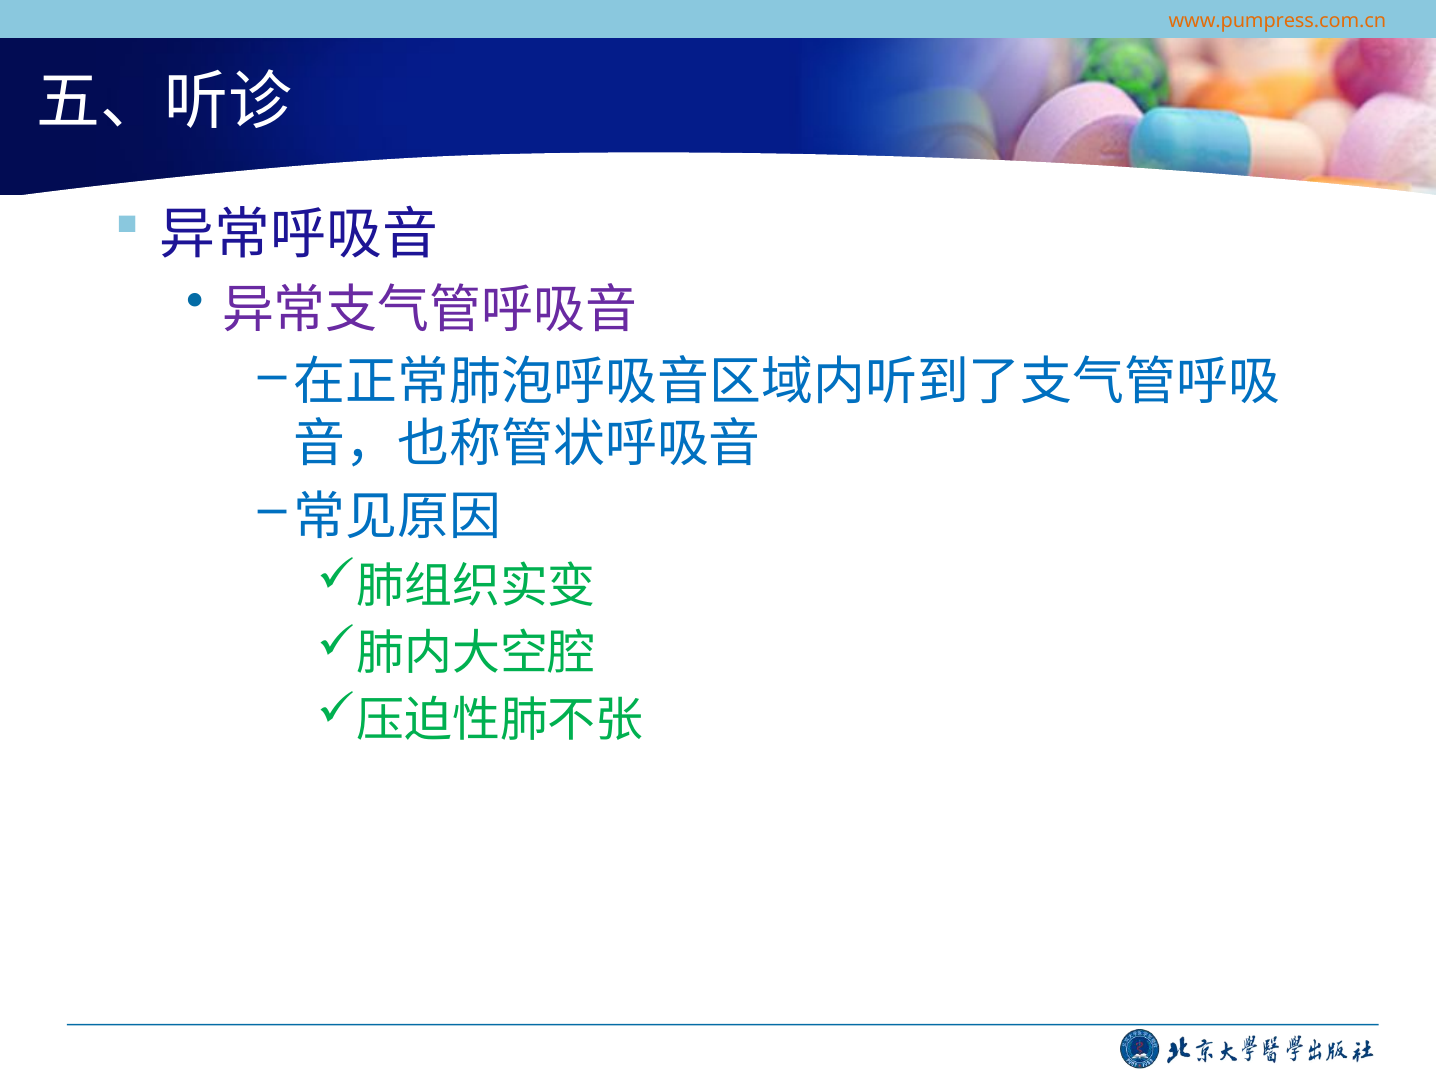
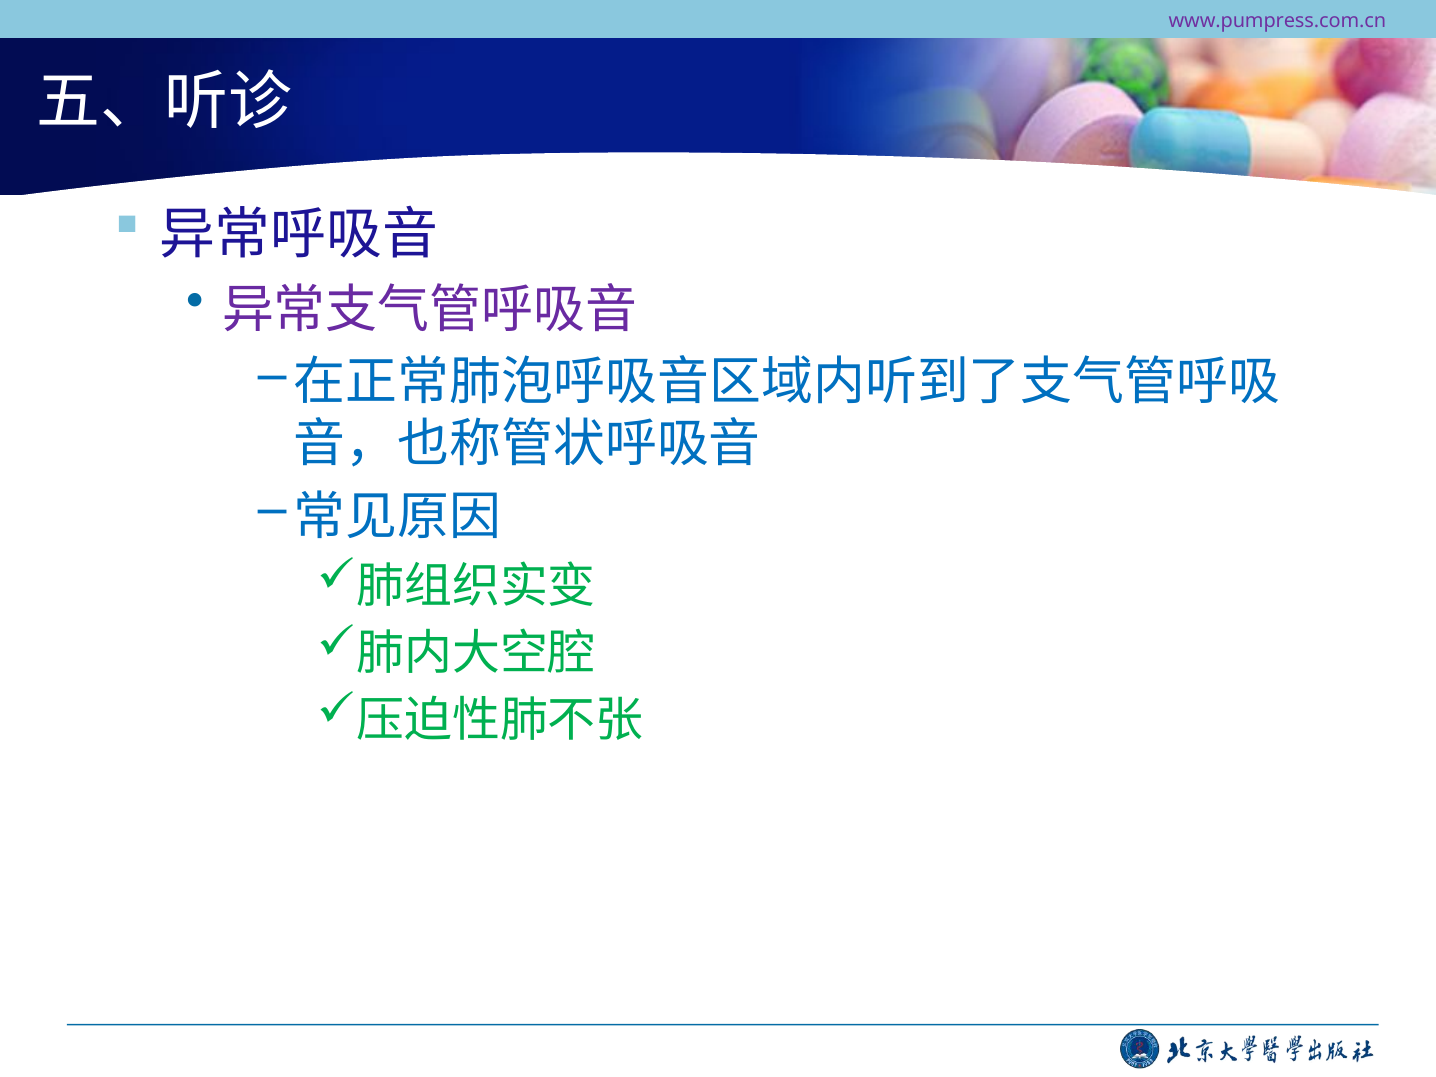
www.pumpress.com.cn colour: orange -> purple (1277, 21)
